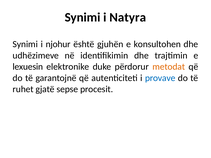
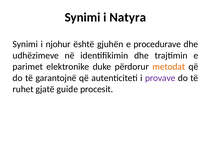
konsultohen: konsultohen -> procedurave (157, 44)
lexuesin: lexuesin -> parimet (28, 67)
provave colour: blue -> purple (160, 78)
sepse: sepse -> guide (67, 89)
